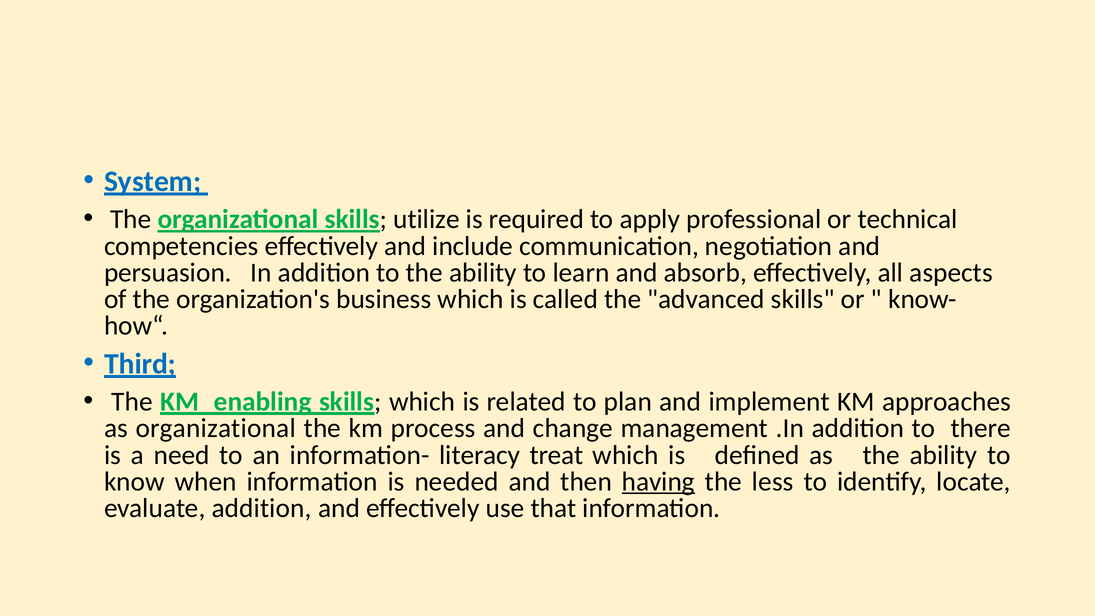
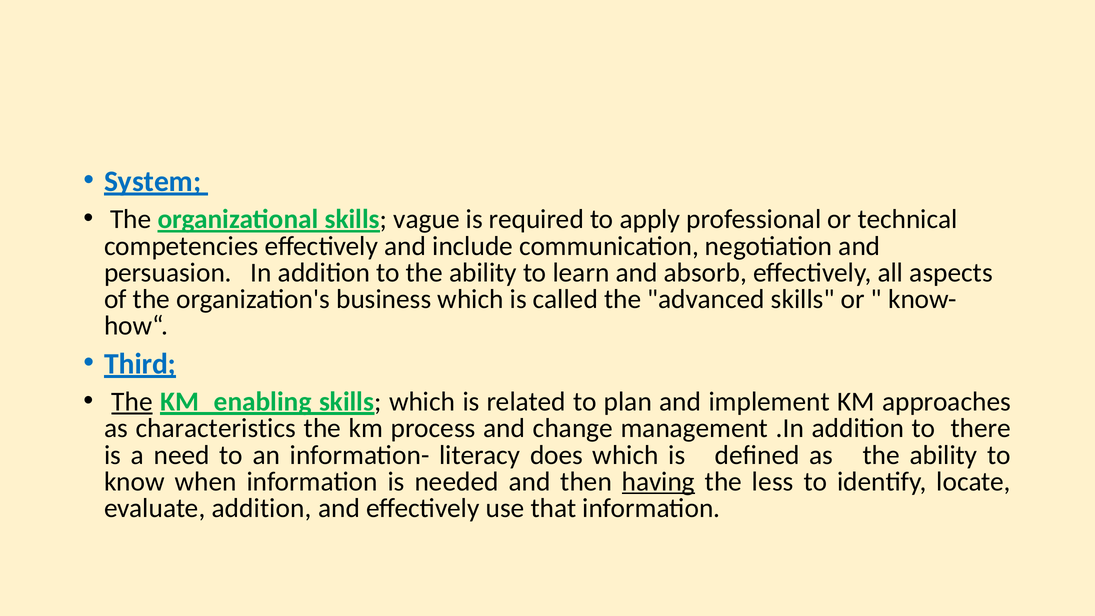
utilize: utilize -> vague (427, 219)
The underline: none -> present (132, 402)
as organizational: organizational -> characteristics (216, 428)
treat: treat -> does (556, 455)
